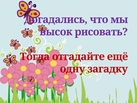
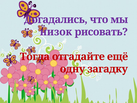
высок: высок -> низок (56, 32)
